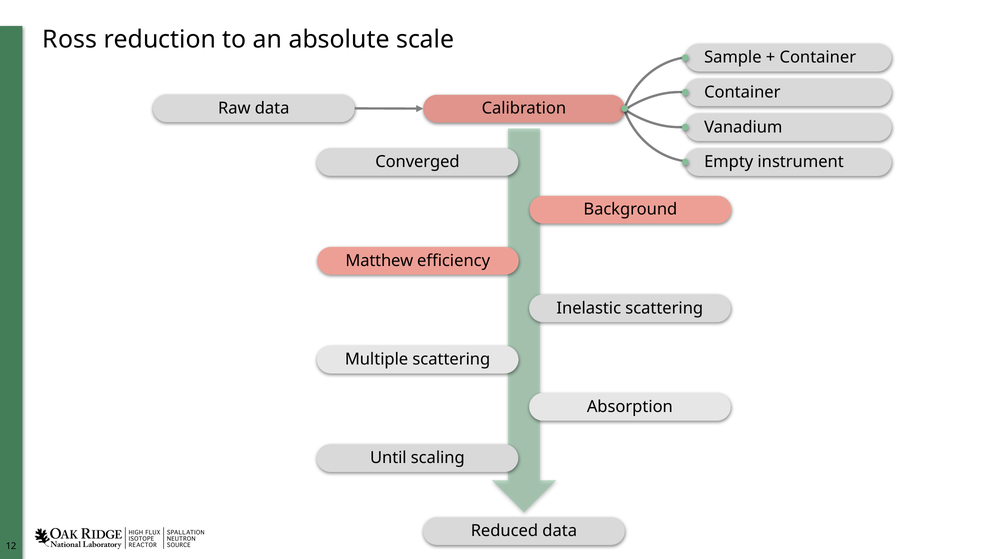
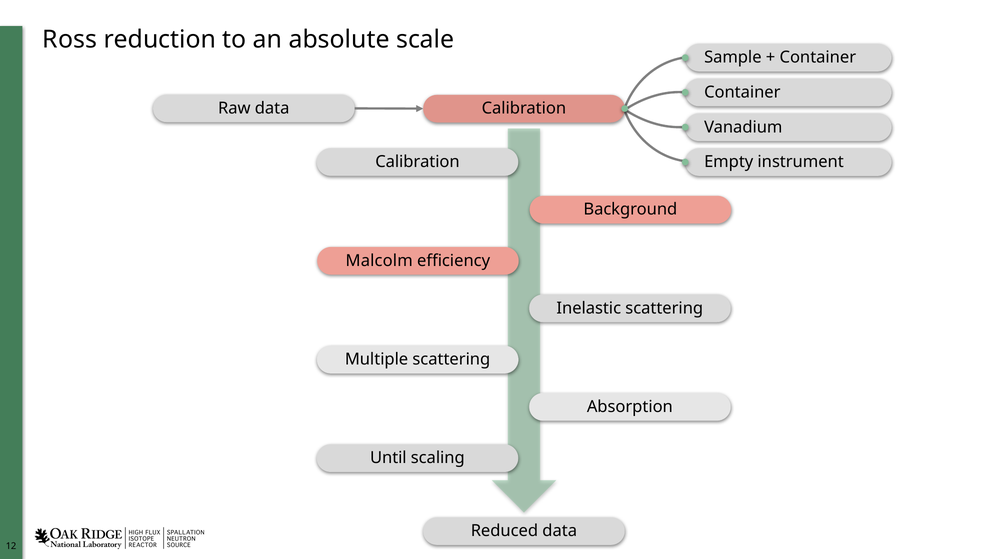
Converged: Converged -> Calibration (417, 162)
Matthew: Matthew -> Malcolm (379, 261)
